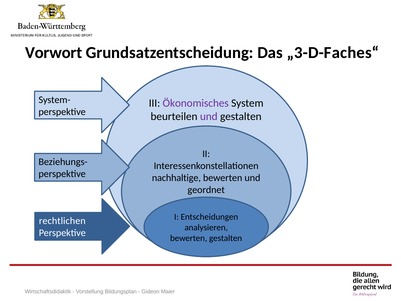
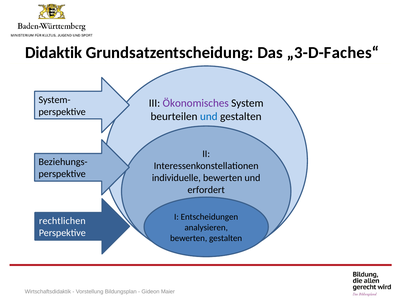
Vorwort: Vorwort -> Didaktik (54, 53)
und colour: purple -> blue (209, 116)
nachhaltige: nachhaltige -> individuelle (176, 178)
geordnet: geordnet -> erfordert (206, 190)
